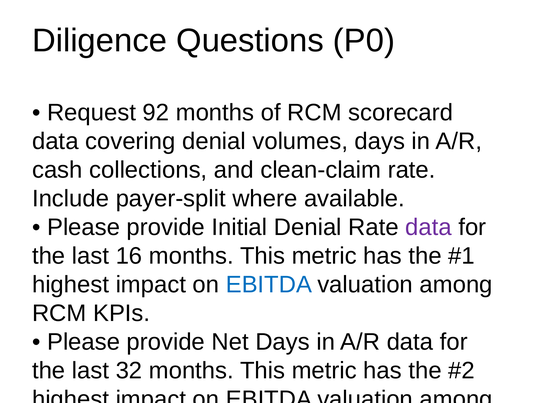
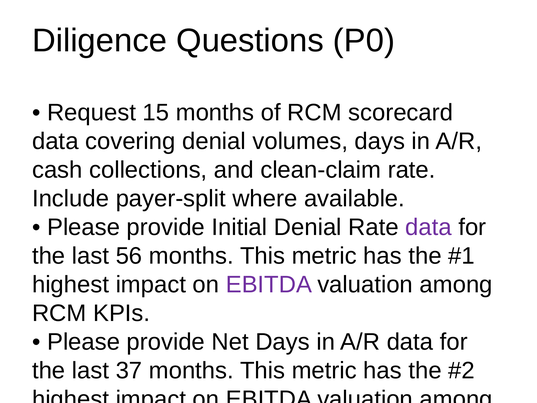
92: 92 -> 15 (156, 113)
16: 16 -> 56 (129, 256)
EBITDA colour: blue -> purple (269, 284)
32: 32 -> 37 (129, 370)
